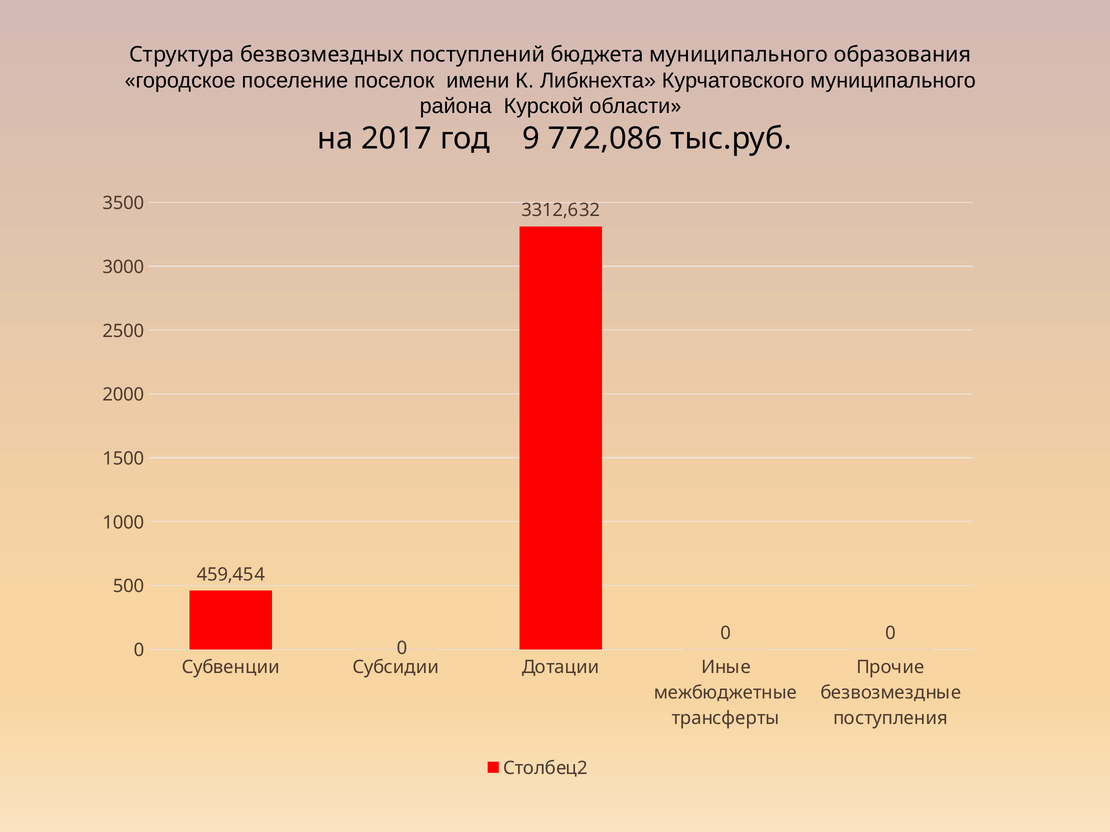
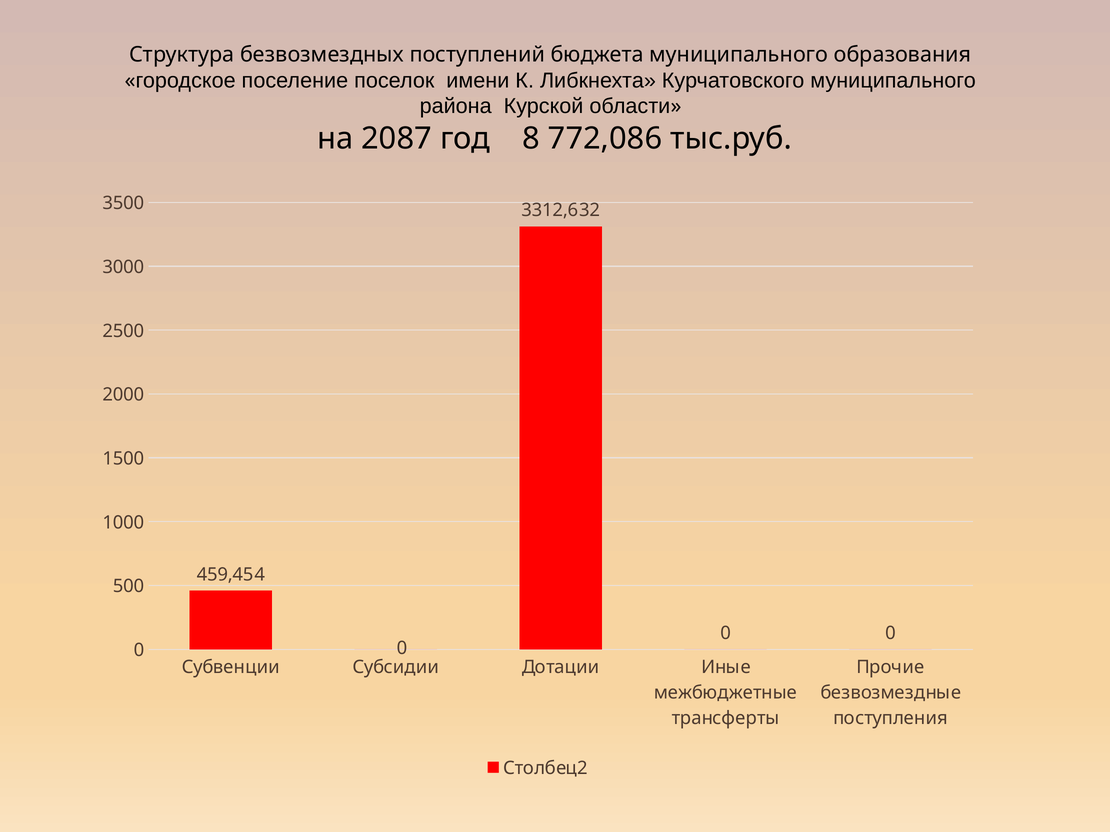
2017: 2017 -> 2087 (397, 139)
9: 9 -> 8 (531, 139)
